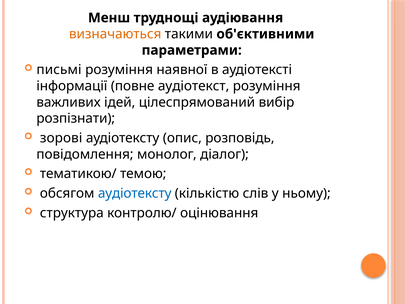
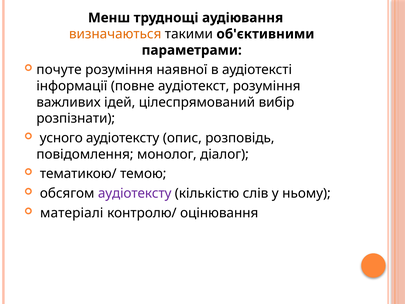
письмі: письмі -> почуте (59, 70)
зорові: зорові -> усного (61, 138)
аудіотексту colour: blue -> purple (135, 193)
структура: структура -> матеріалі (72, 213)
